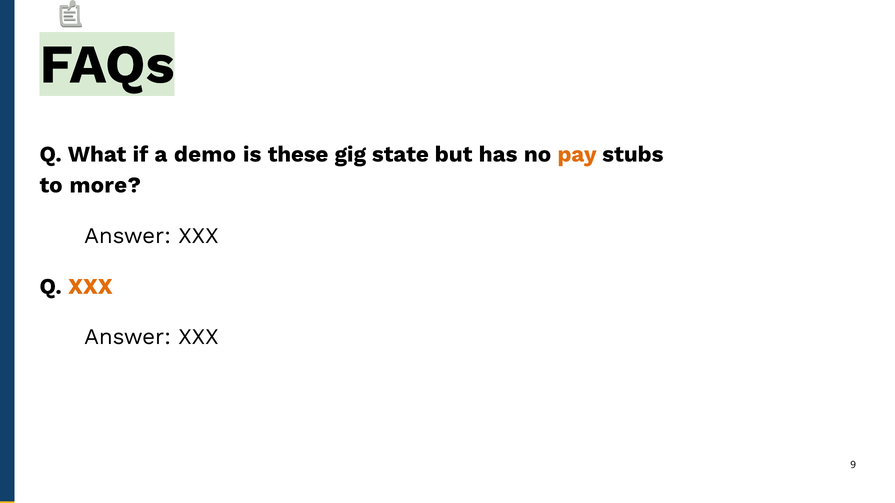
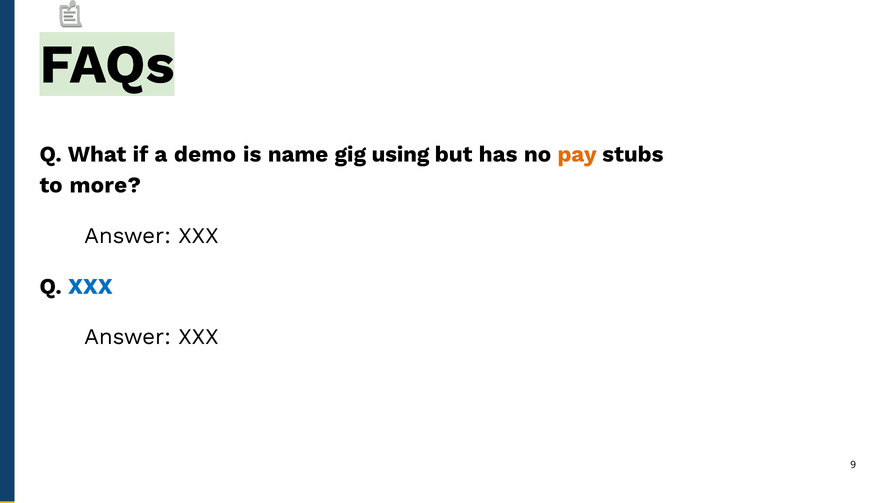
these: these -> name (298, 154)
state: state -> using (400, 154)
XXX colour: orange -> blue (90, 287)
